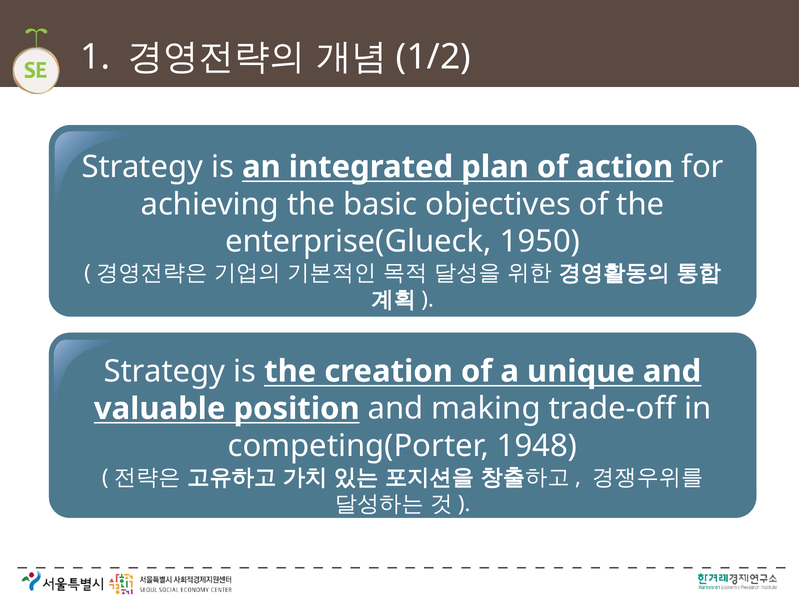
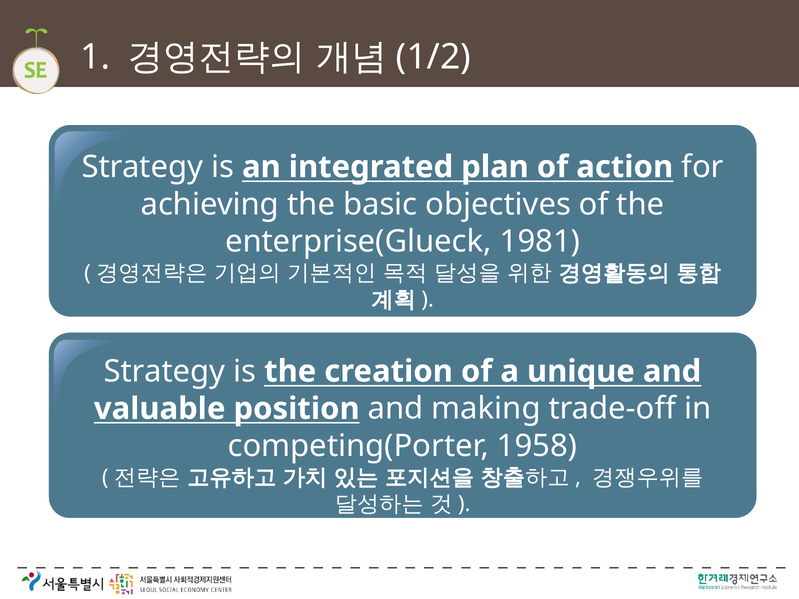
1950: 1950 -> 1981 (540, 242)
1948: 1948 -> 1958 (537, 446)
